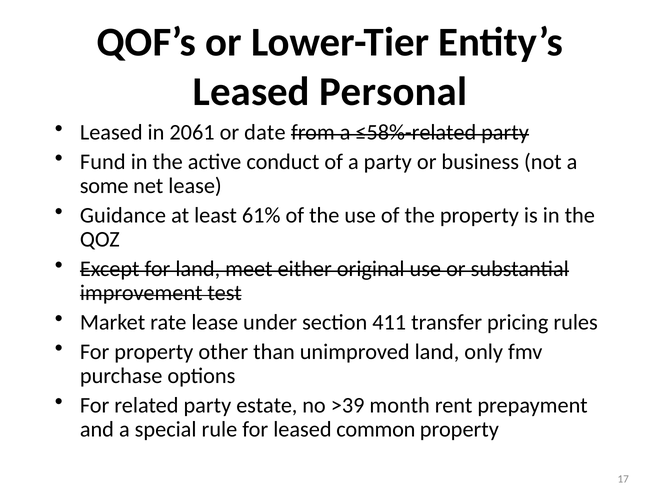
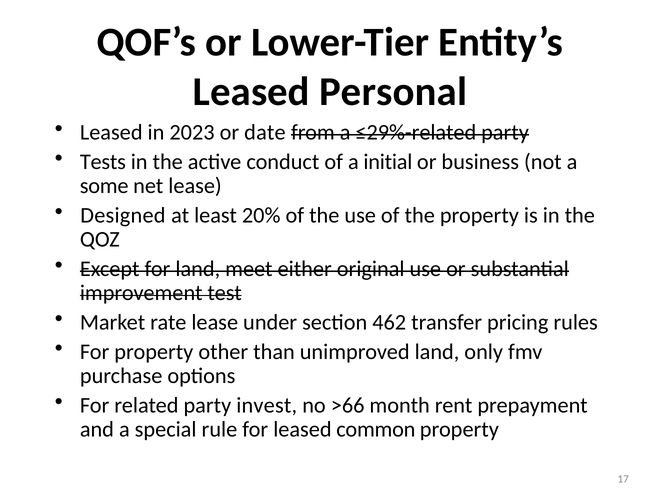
2061: 2061 -> 2023 (192, 132)
≤58%-related: ≤58%-related -> ≤29%-related (416, 132)
Fund: Fund -> Tests (103, 162)
a party: party -> initial (388, 162)
Guidance: Guidance -> Designed (123, 215)
61%: 61% -> 20% (261, 215)
411: 411 -> 462 (389, 322)
estate: estate -> invest (267, 405)
>39: >39 -> >66 (348, 405)
